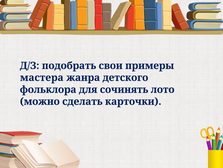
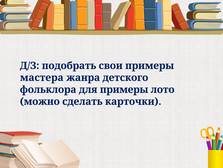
для сочинять: сочинять -> примеры (124, 89)
